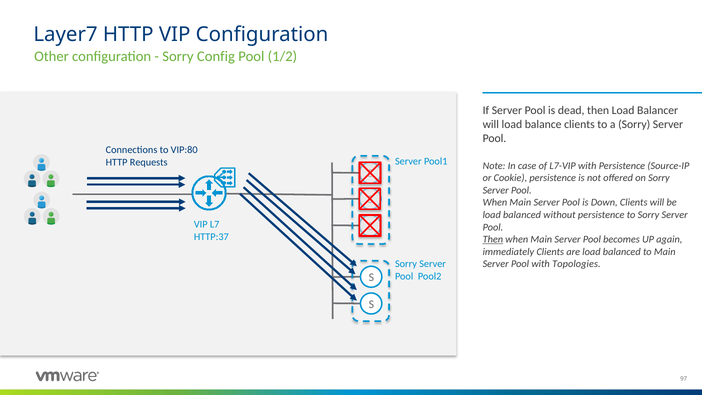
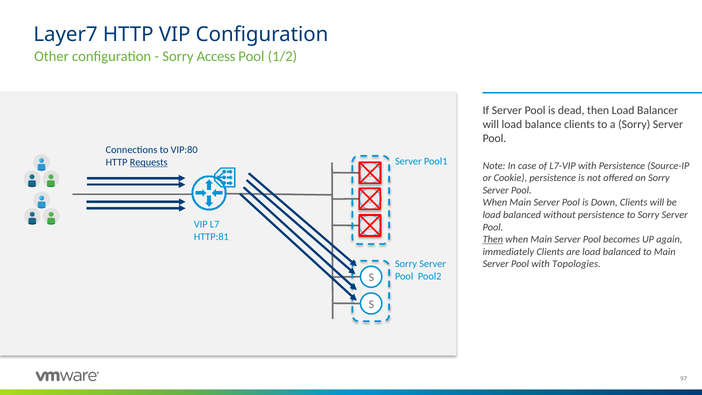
Config: Config -> Access (216, 57)
Requests underline: none -> present (149, 162)
HTTP:37: HTTP:37 -> HTTP:81 (211, 237)
